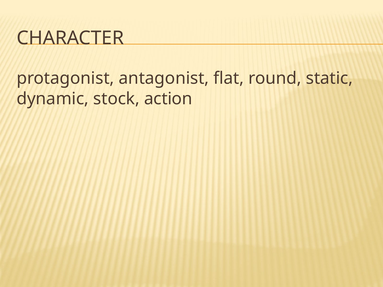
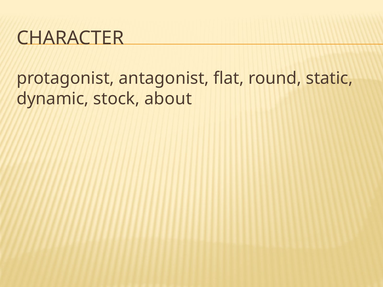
action: action -> about (168, 99)
